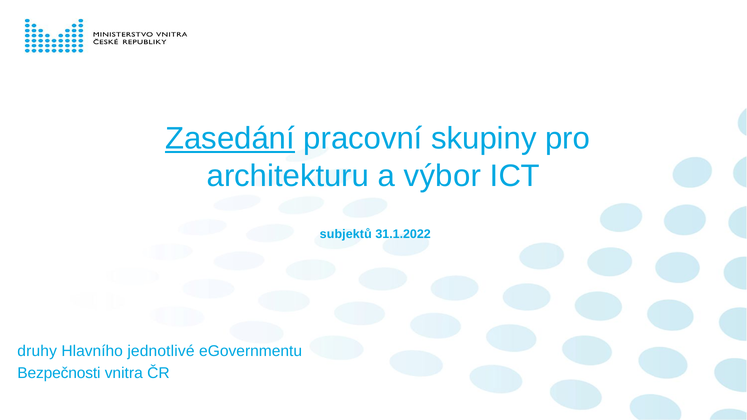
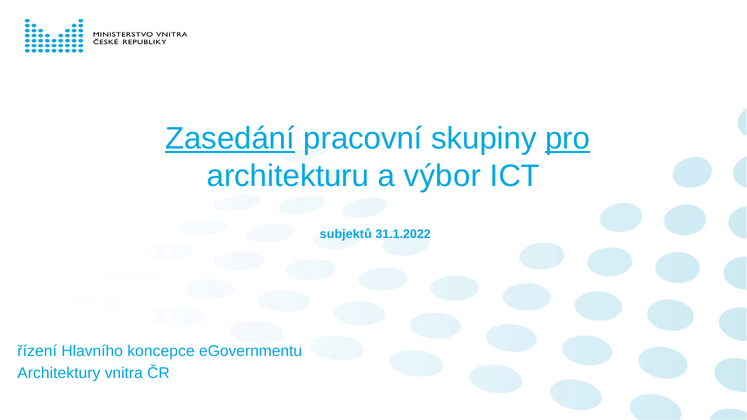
pro underline: none -> present (568, 139)
druhy: druhy -> řízení (37, 351)
jednotlivé: jednotlivé -> koncepce (161, 351)
Bezpečnosti: Bezpečnosti -> Architektury (59, 373)
